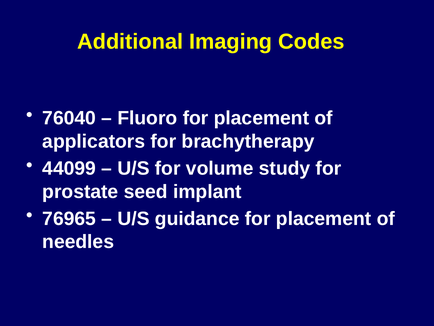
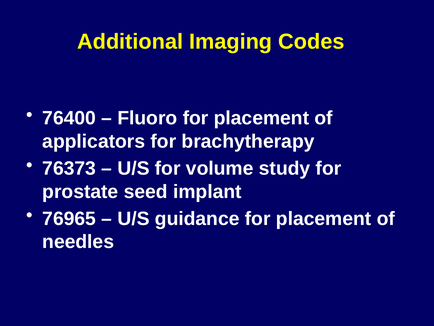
76040: 76040 -> 76400 (69, 118)
44099: 44099 -> 76373 (69, 168)
